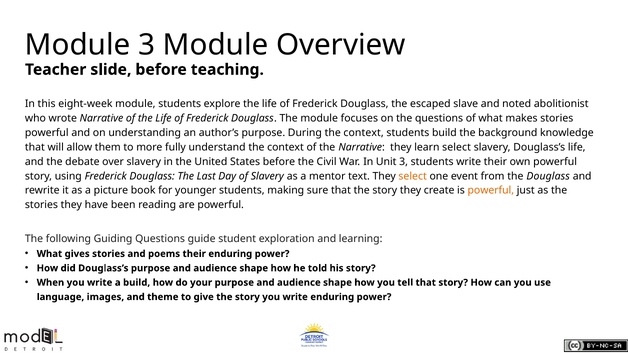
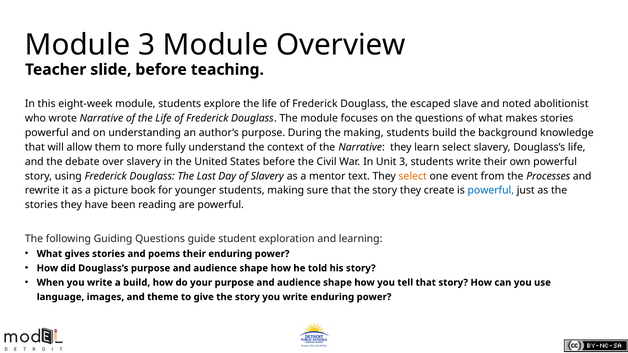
During the context: context -> making (364, 133)
the Douglass: Douglass -> Processes (548, 176)
powerful colour: orange -> blue (491, 191)
